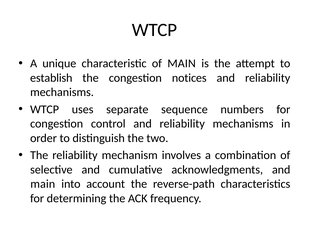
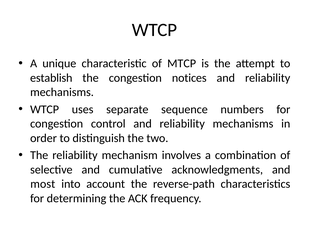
of MAIN: MAIN -> MTCP (182, 64)
main: main -> most (43, 185)
